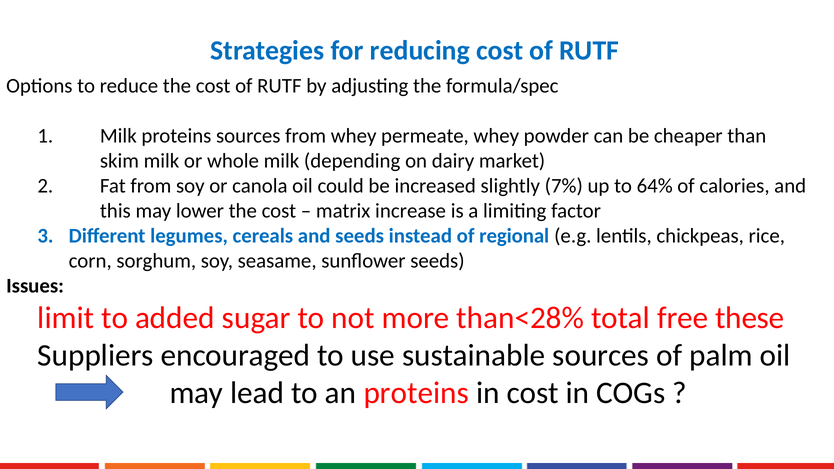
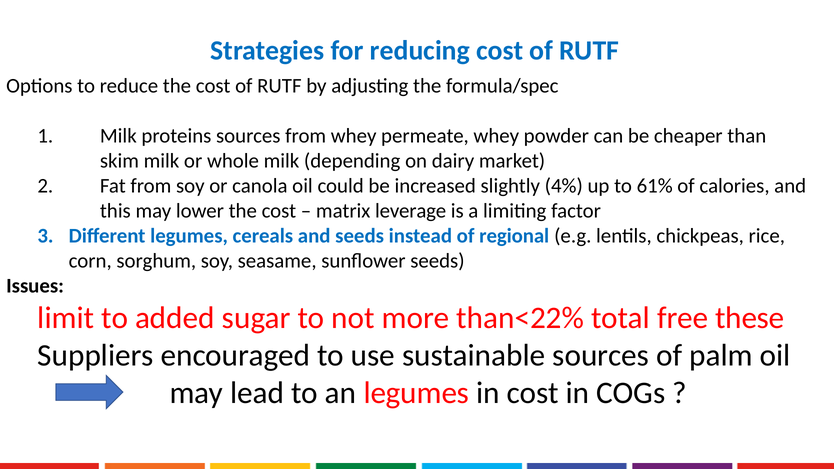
7%: 7% -> 4% (564, 186)
64%: 64% -> 61% (655, 186)
increase: increase -> leverage (411, 211)
than<28%: than<28% -> than<22% (520, 318)
an proteins: proteins -> legumes (416, 393)
